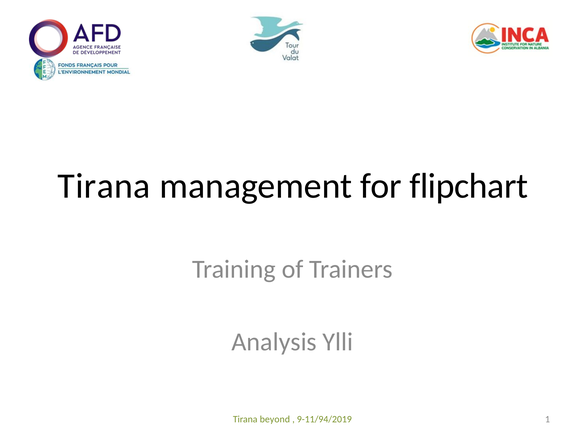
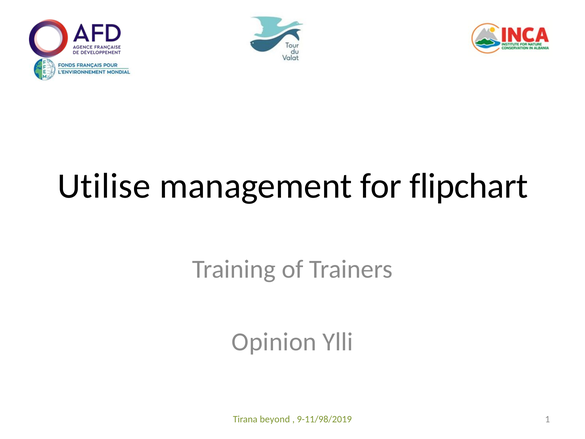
Tirana: Tirana -> Utilise (104, 186)
Analysis: Analysis -> Opinion (274, 342)
9-11/94/2019: 9-11/94/2019 -> 9-11/98/2019 (324, 419)
